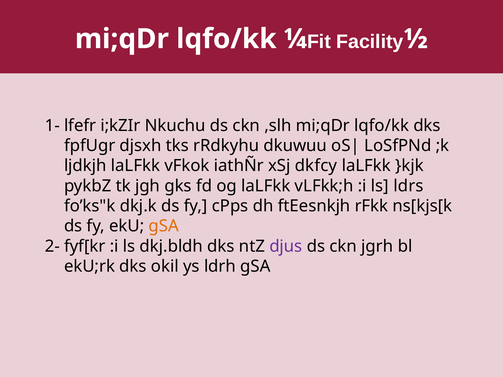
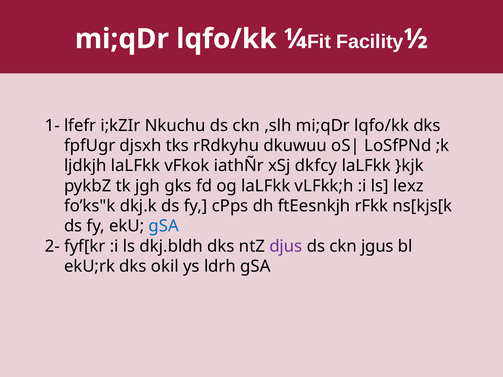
ldrs: ldrs -> lexz (408, 186)
gSA colour: orange -> blue (164, 226)
jgrh: jgrh -> jgus (377, 246)
